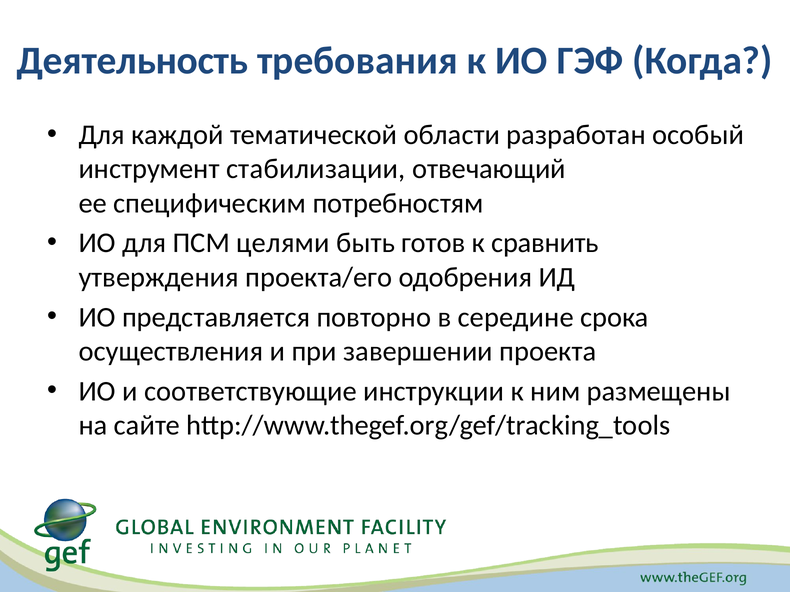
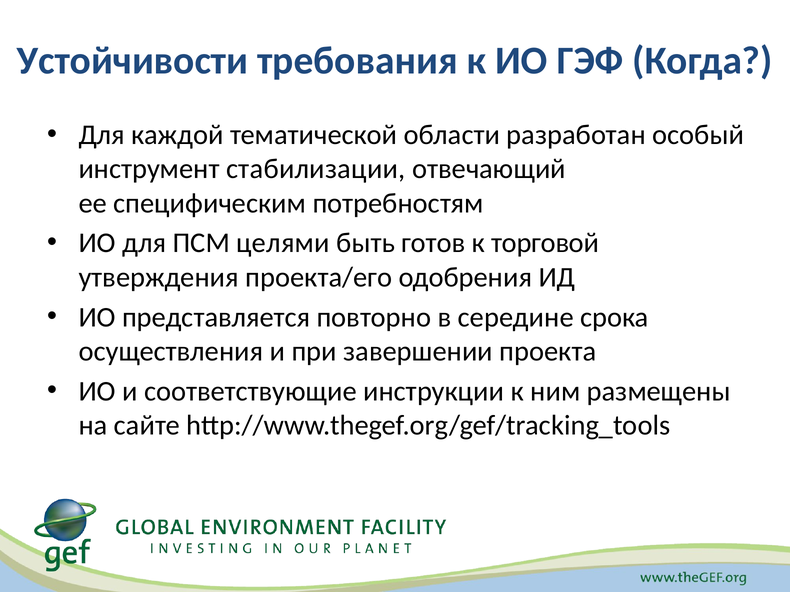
Деятельность: Деятельность -> Устойчивости (132, 61)
сравнить: сравнить -> торговой (545, 243)
